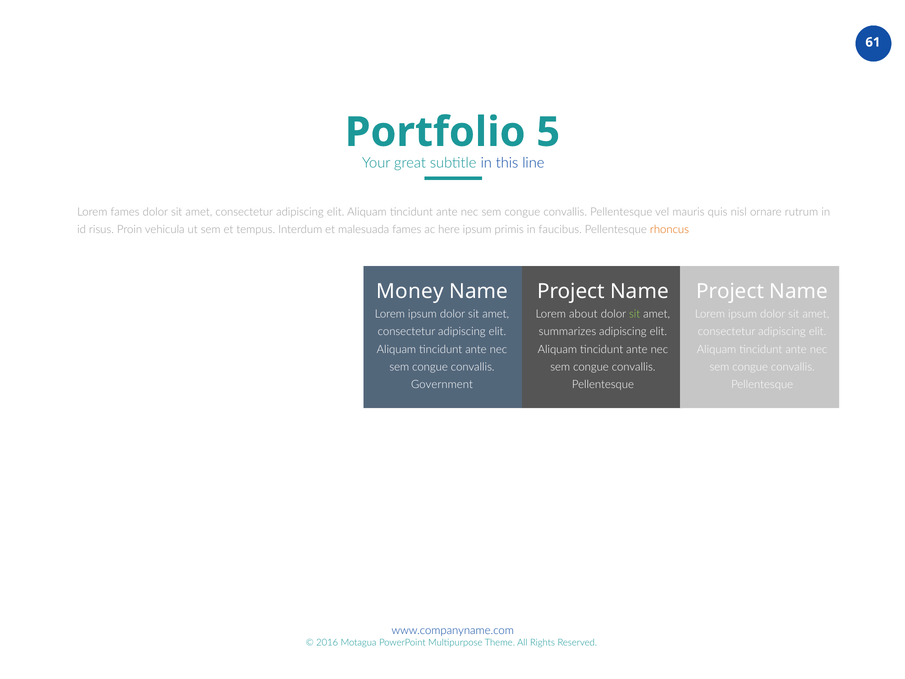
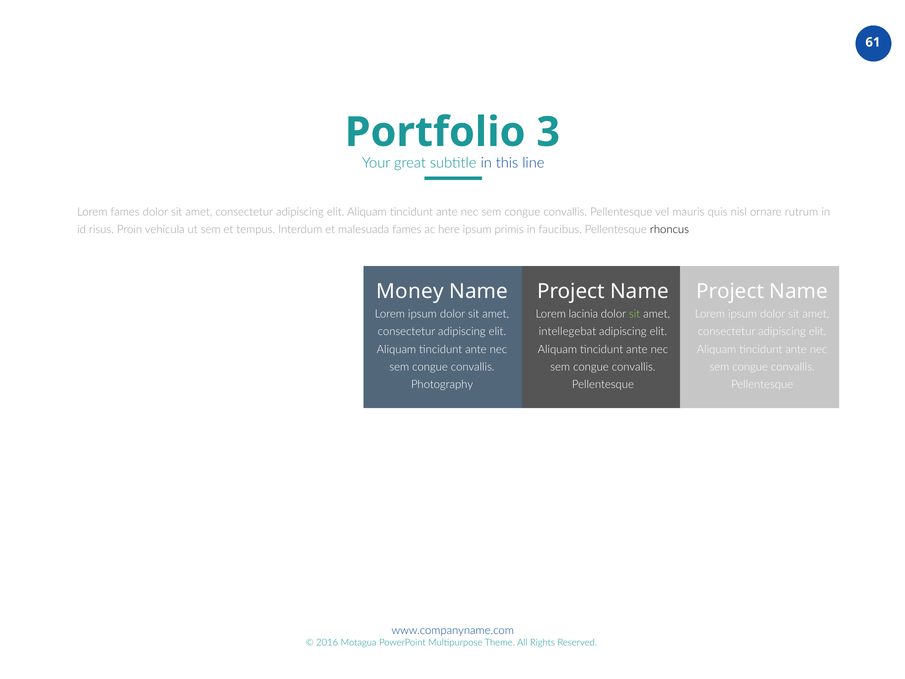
5: 5 -> 3 (548, 132)
rhoncus colour: orange -> black (669, 230)
about: about -> lacinia (583, 314)
summarizes: summarizes -> intellegebat (567, 332)
Government: Government -> Photography (442, 384)
